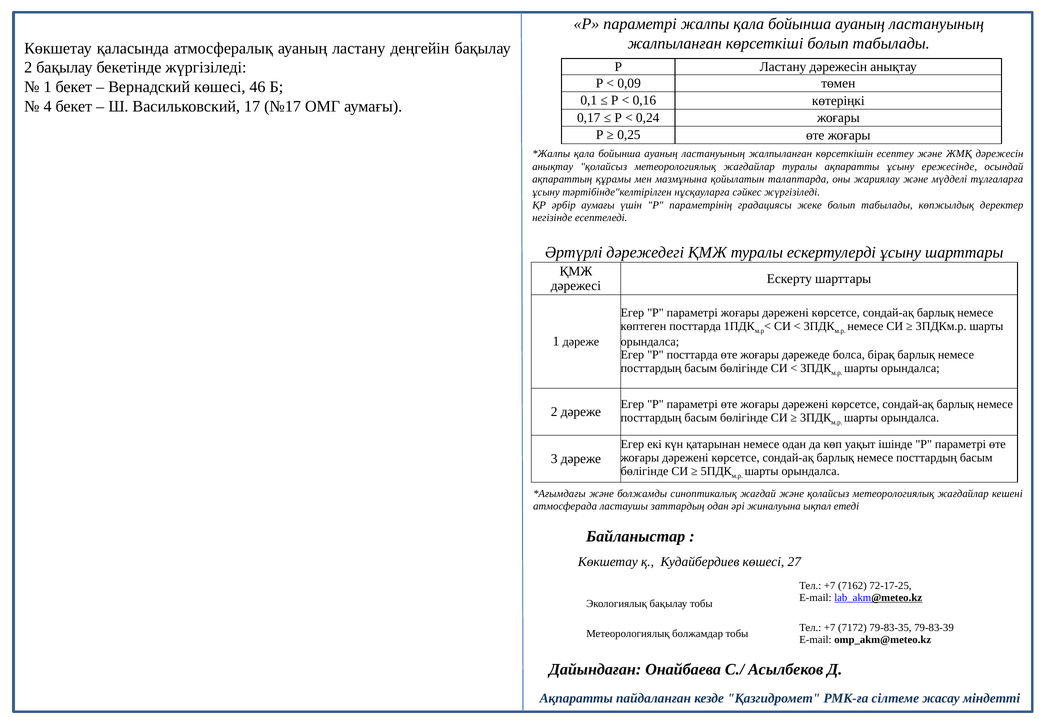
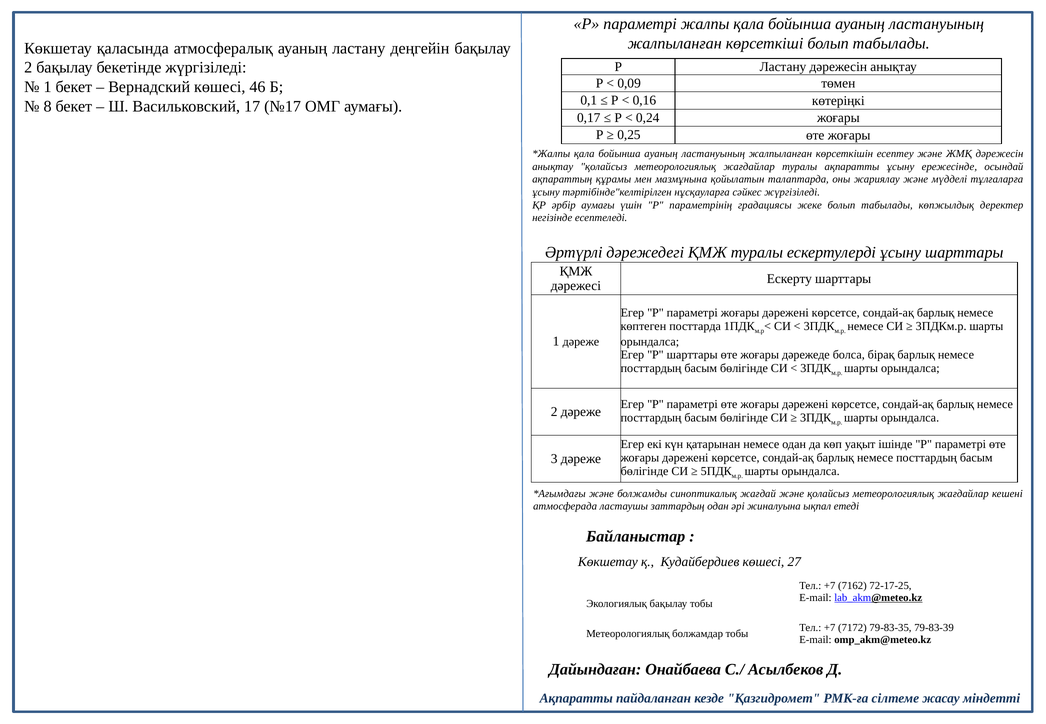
4: 4 -> 8 (48, 106)
P посттарда: посттарда -> шарттары (692, 355)
